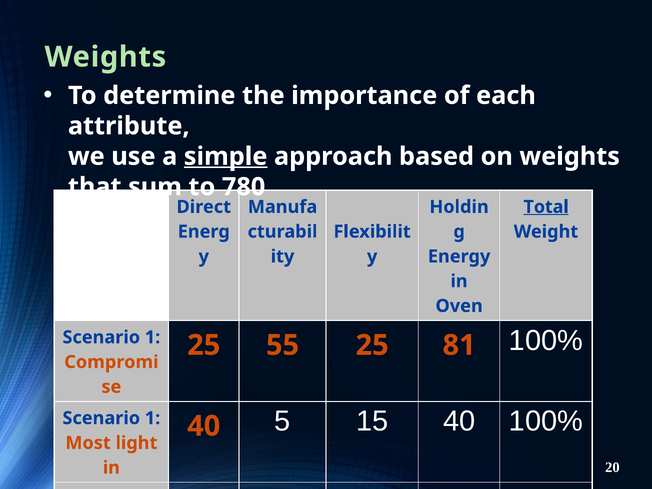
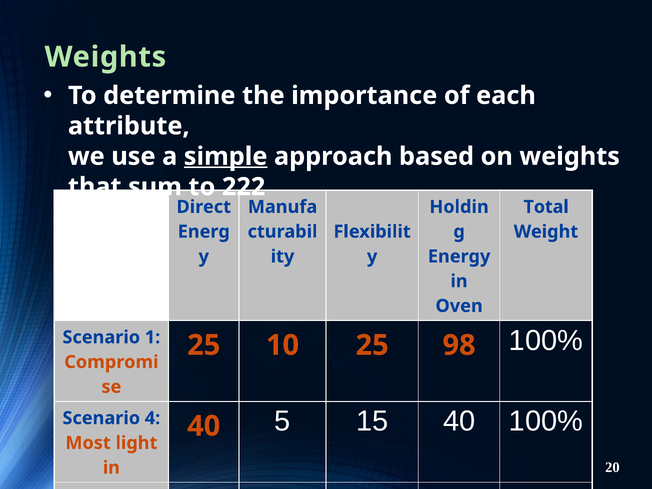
780: 780 -> 222 (244, 187)
Total underline: present -> none (546, 207)
55: 55 -> 10 (283, 345)
81: 81 -> 98 (459, 345)
1: 1 -> 4 (153, 418)
